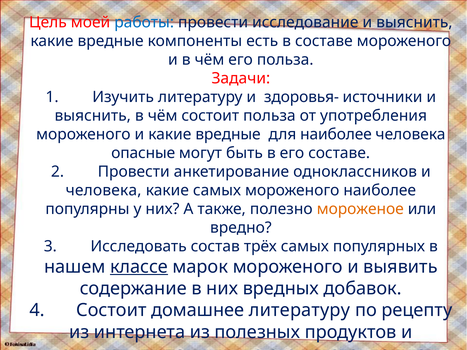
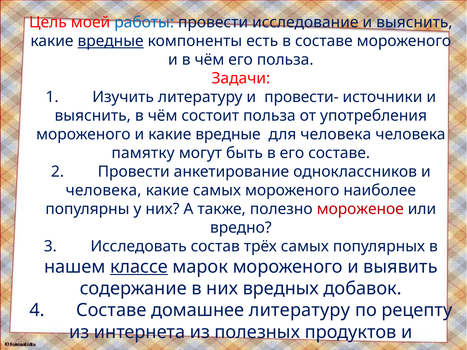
вредные underline: none -> present (111, 41)
здоровья-: здоровья- -> провести- (301, 97)
для наиболее: наиболее -> человека (336, 134)
опасные: опасные -> памятку (143, 153)
мороженое colour: orange -> red (360, 209)
4 Состоит: Состоит -> Составе (111, 311)
